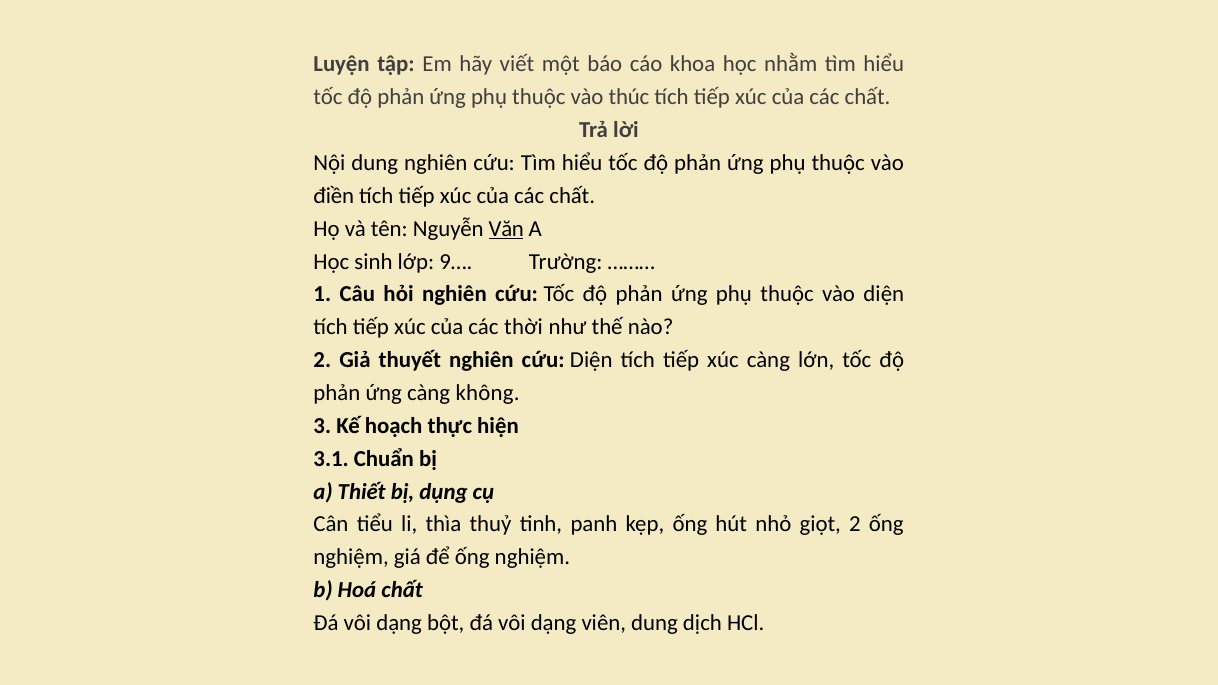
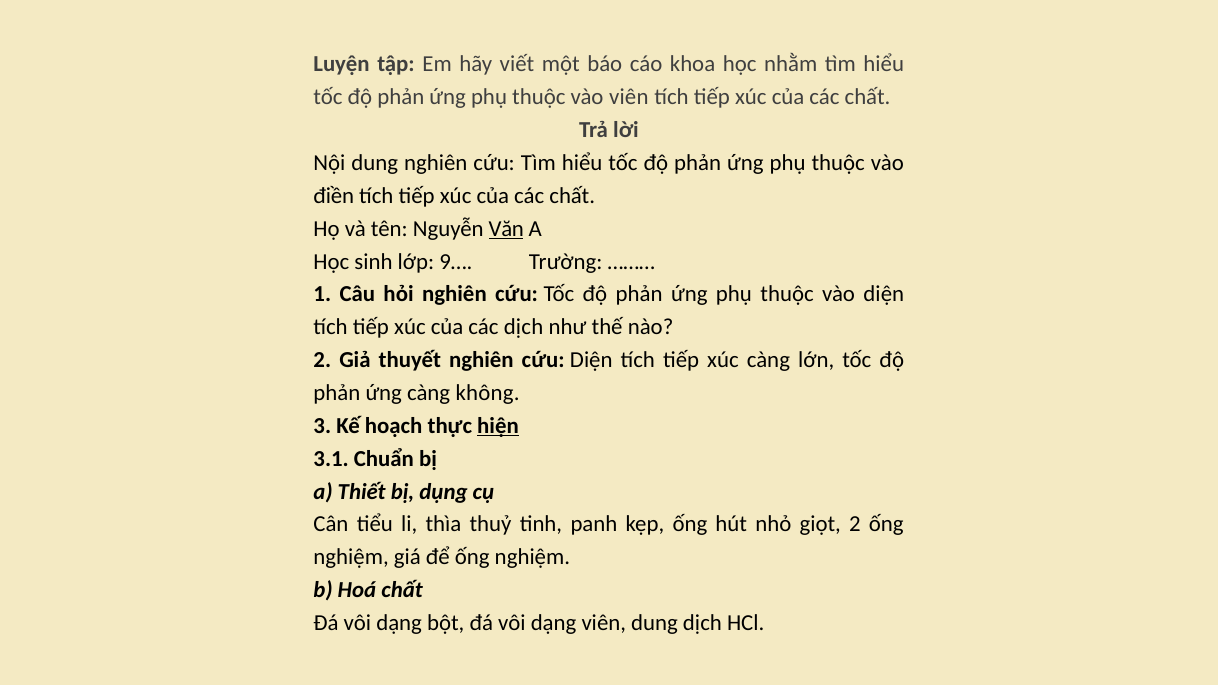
vào thúc: thúc -> viên (629, 97)
các thời: thời -> dịch (524, 327)
hiện underline: none -> present (498, 426)
